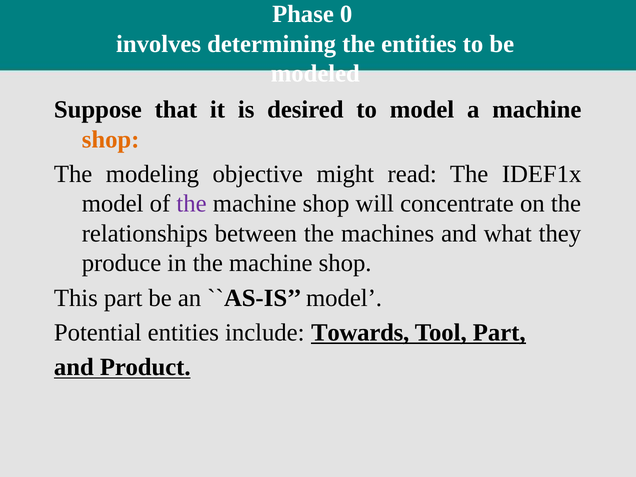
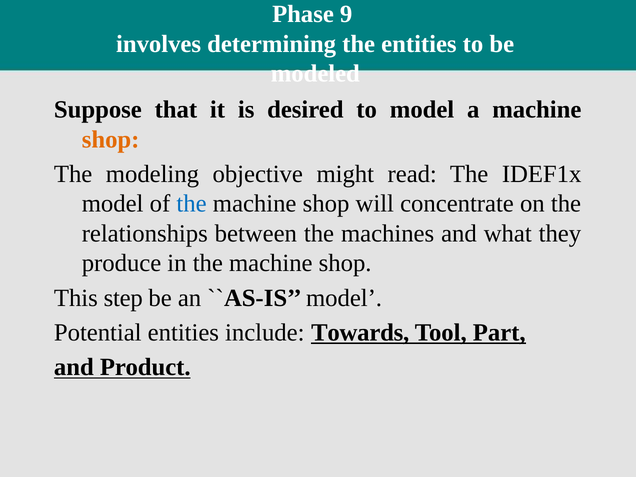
0: 0 -> 9 (346, 14)
the colour: purple -> blue (192, 204)
This part: part -> step (123, 298)
